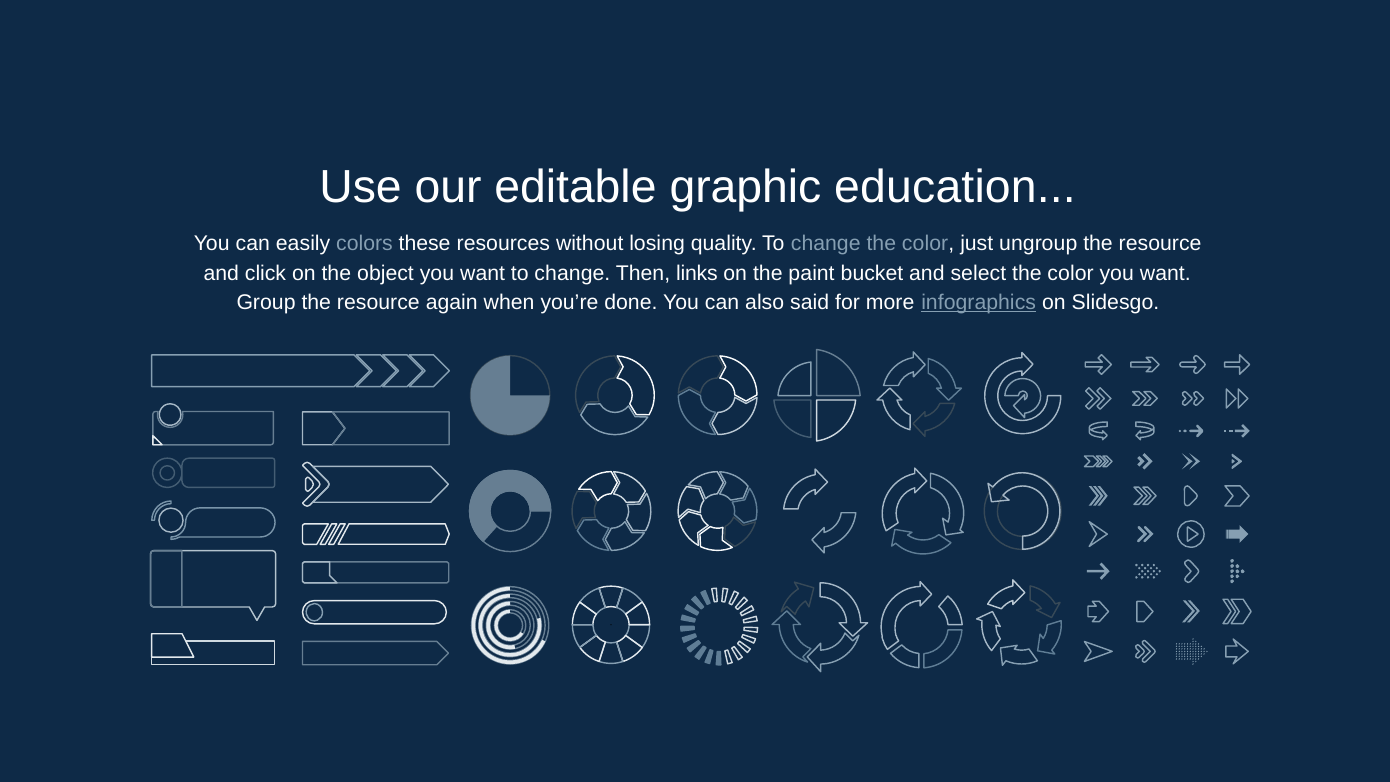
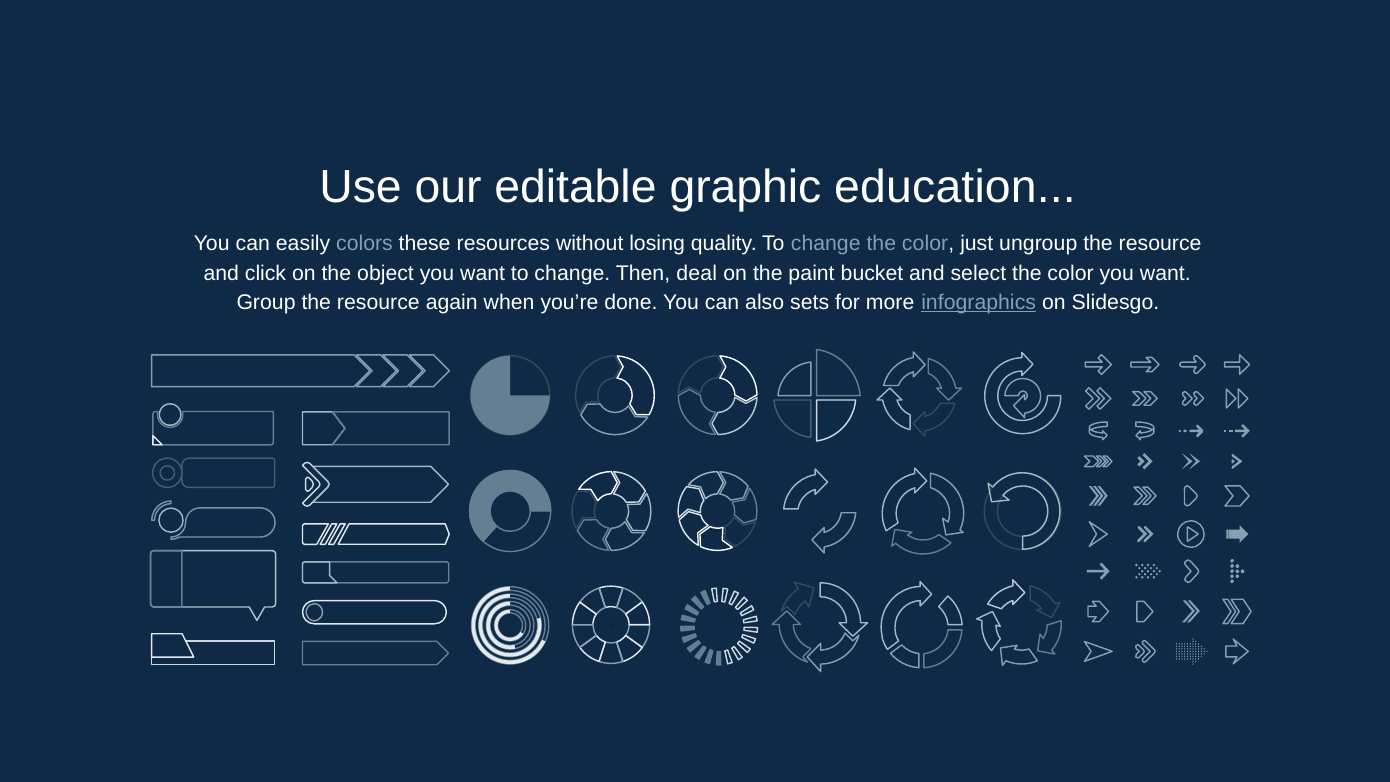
links: links -> deal (697, 273)
said: said -> sets (810, 302)
